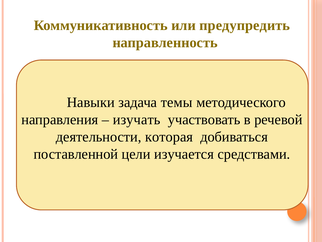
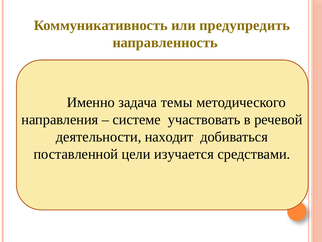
Навыки: Навыки -> Именно (91, 102)
изучать: изучать -> системе (137, 119)
которая: которая -> находит (169, 137)
